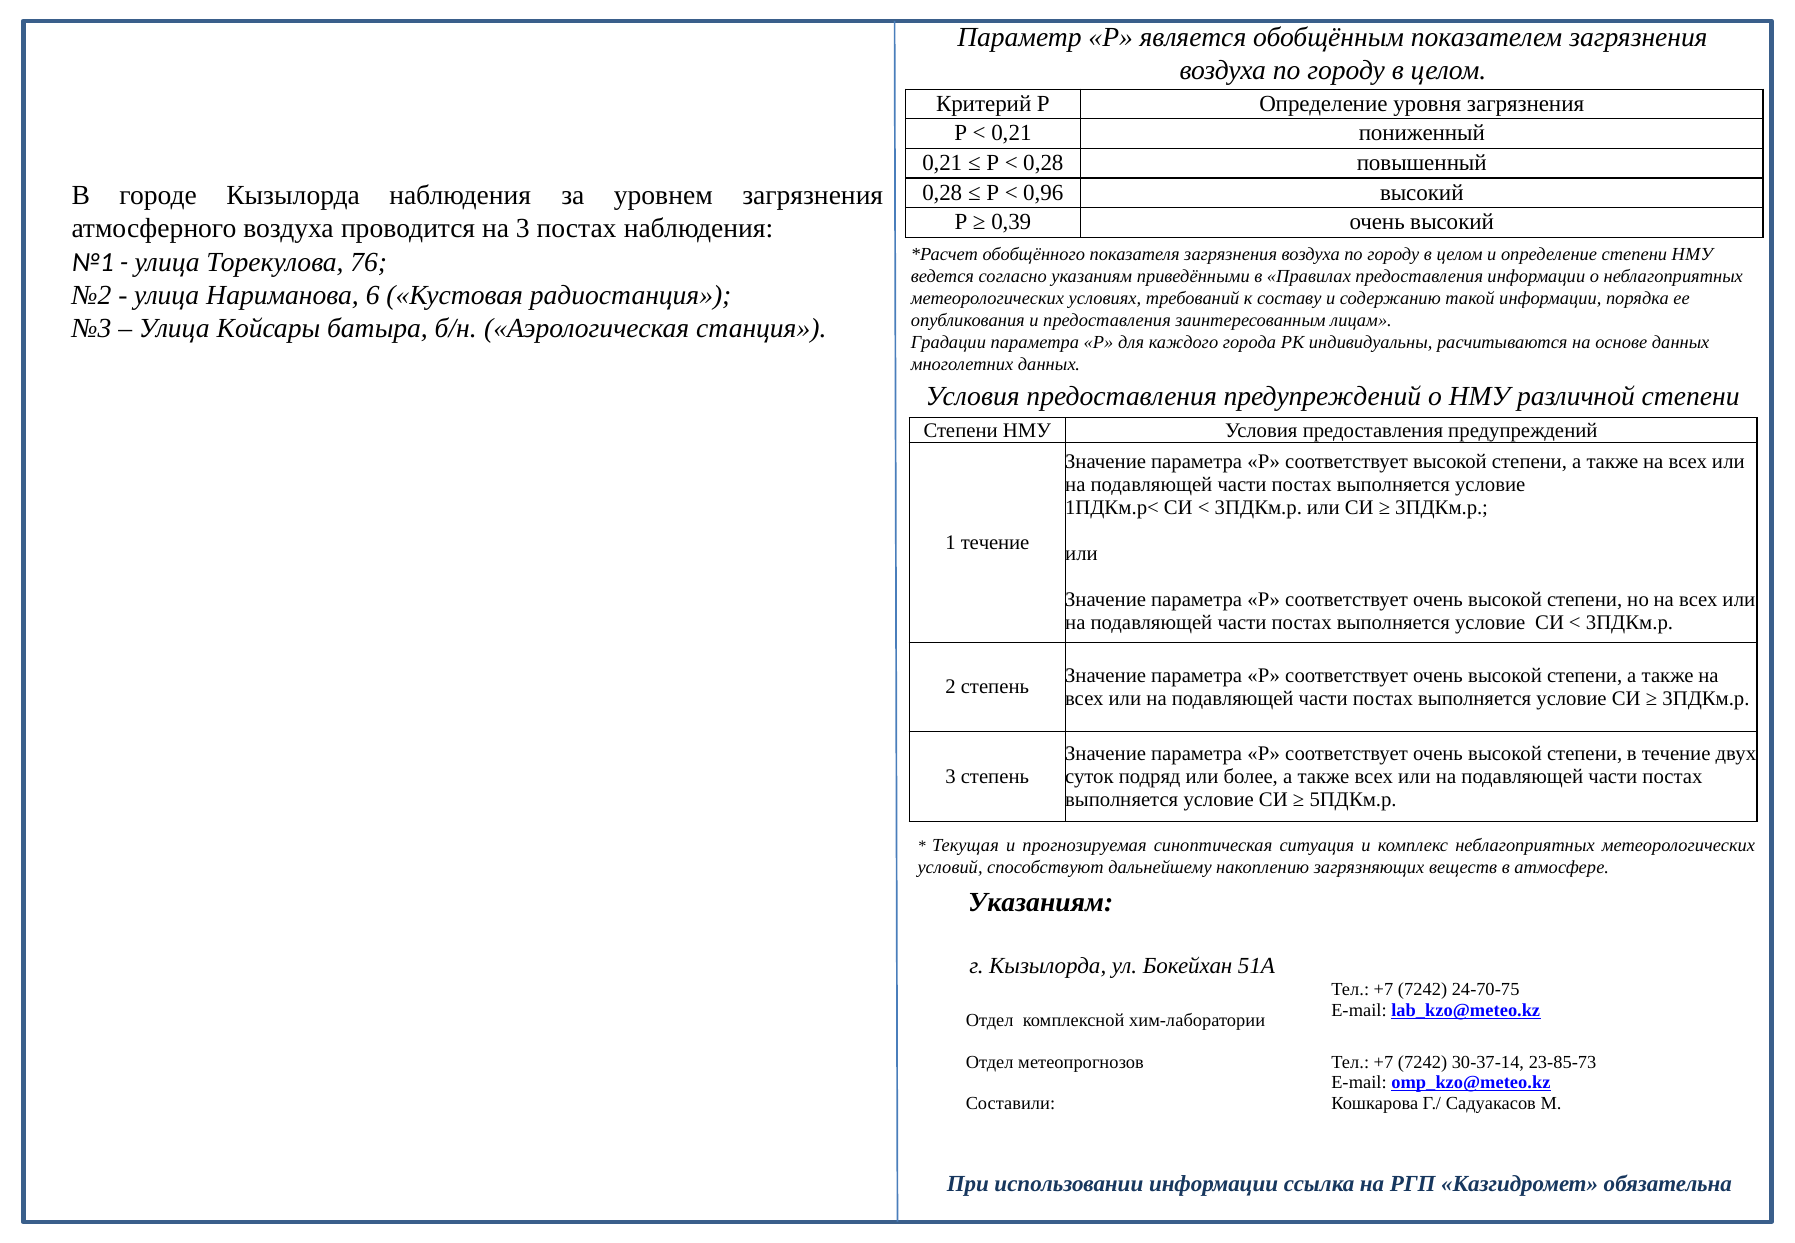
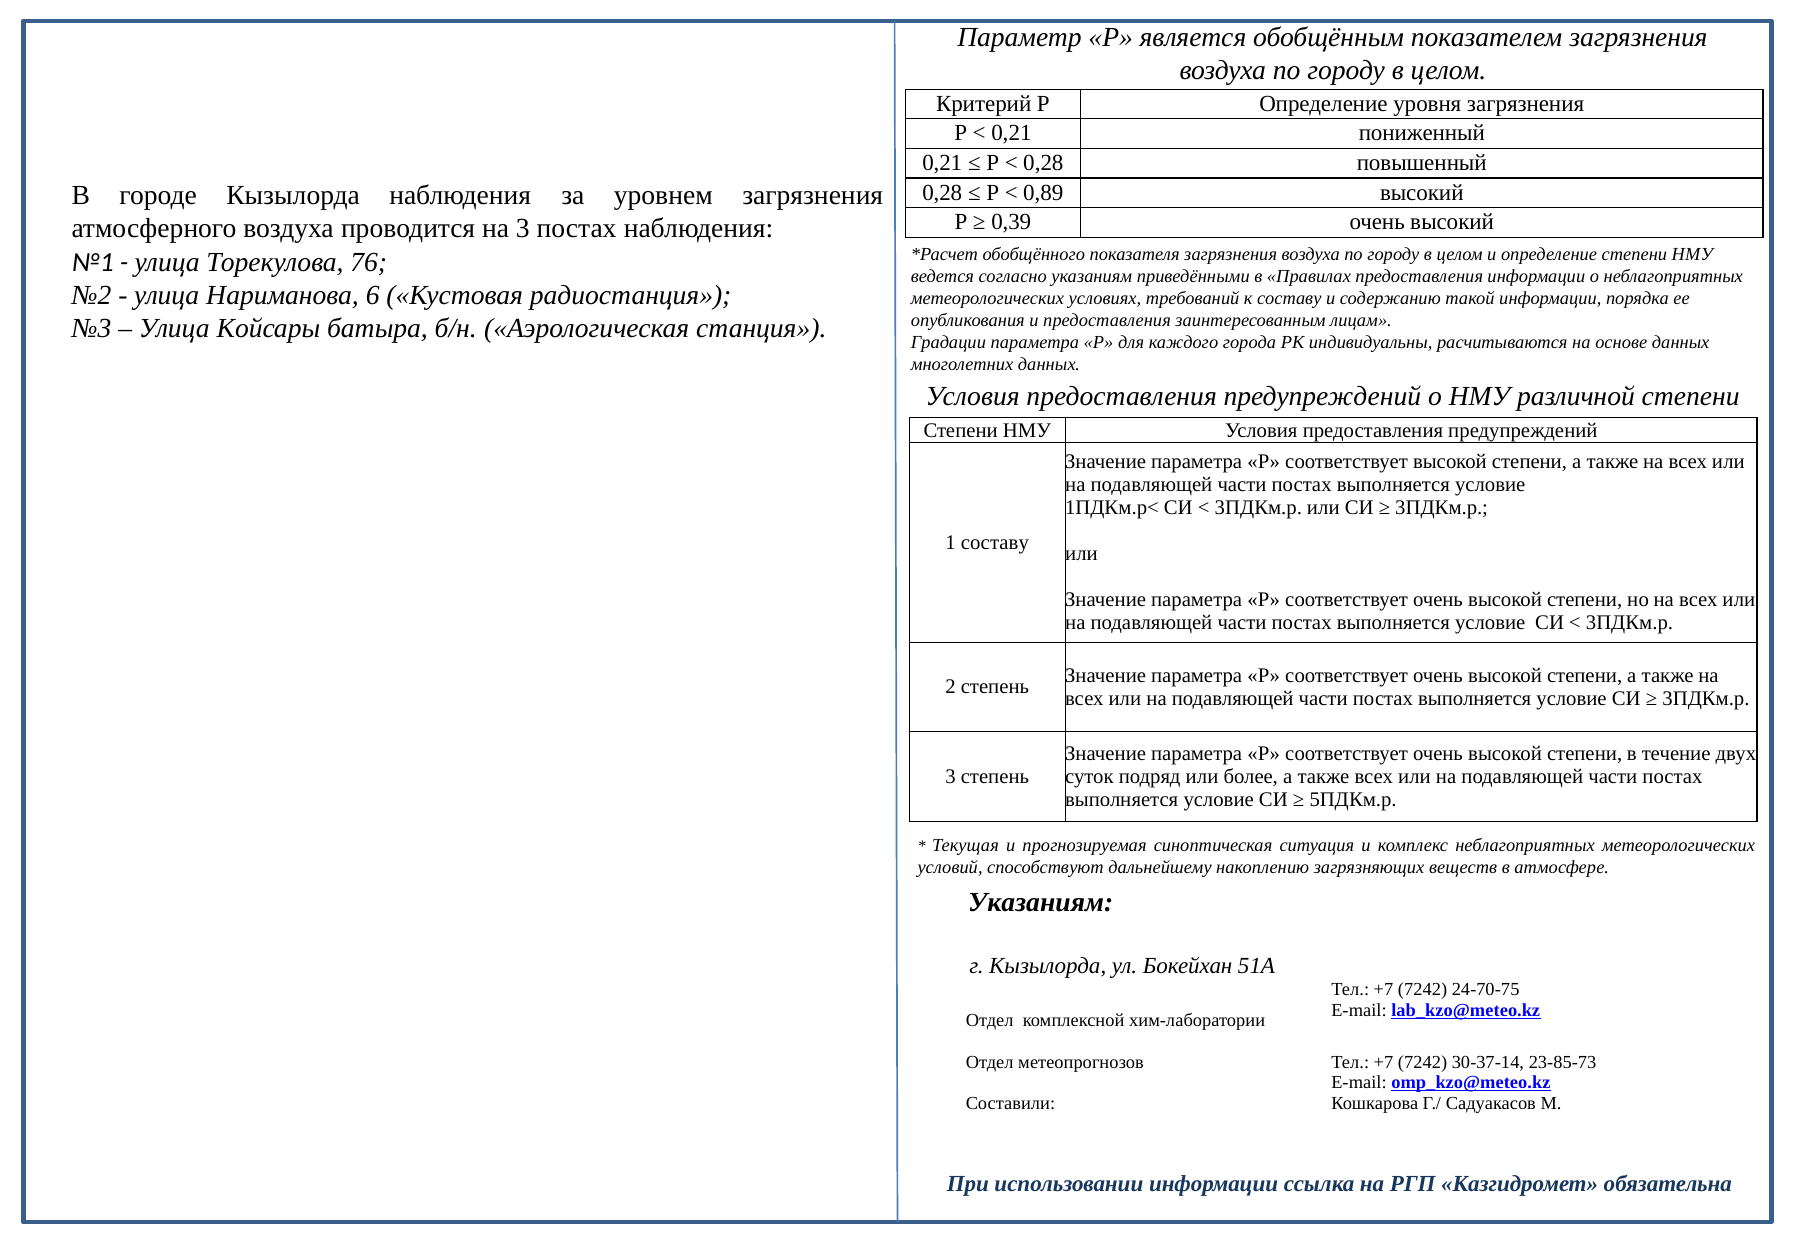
0,96: 0,96 -> 0,89 (1043, 193)
1 течение: течение -> составу (995, 542)
